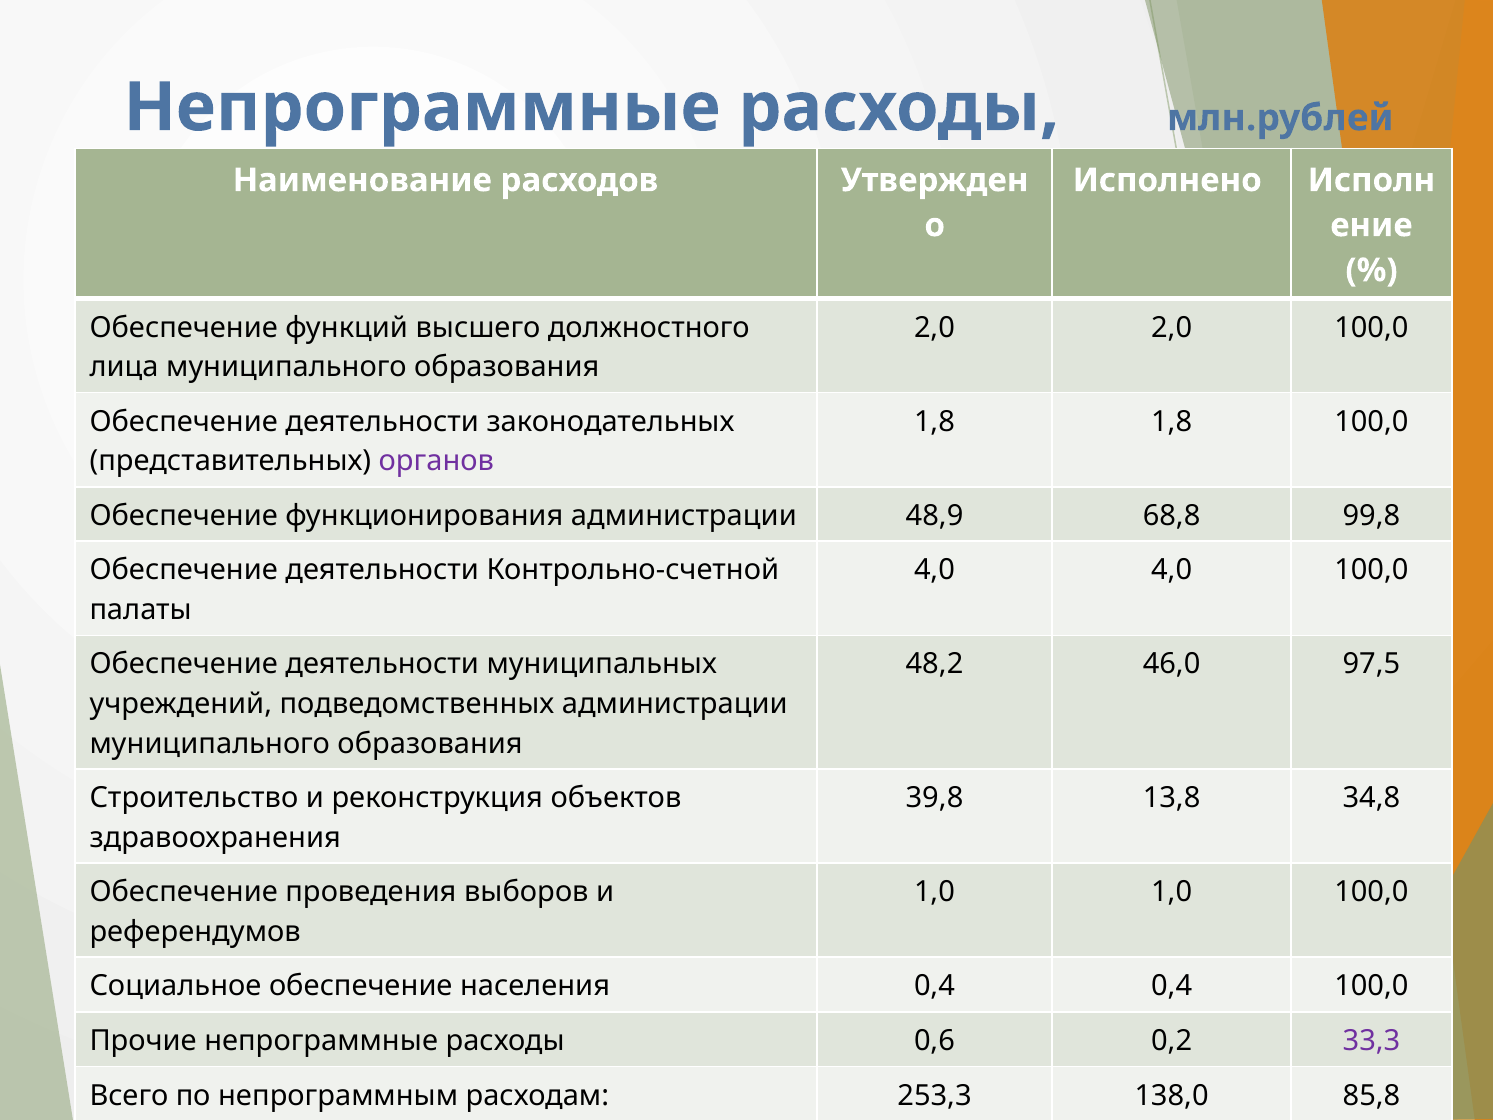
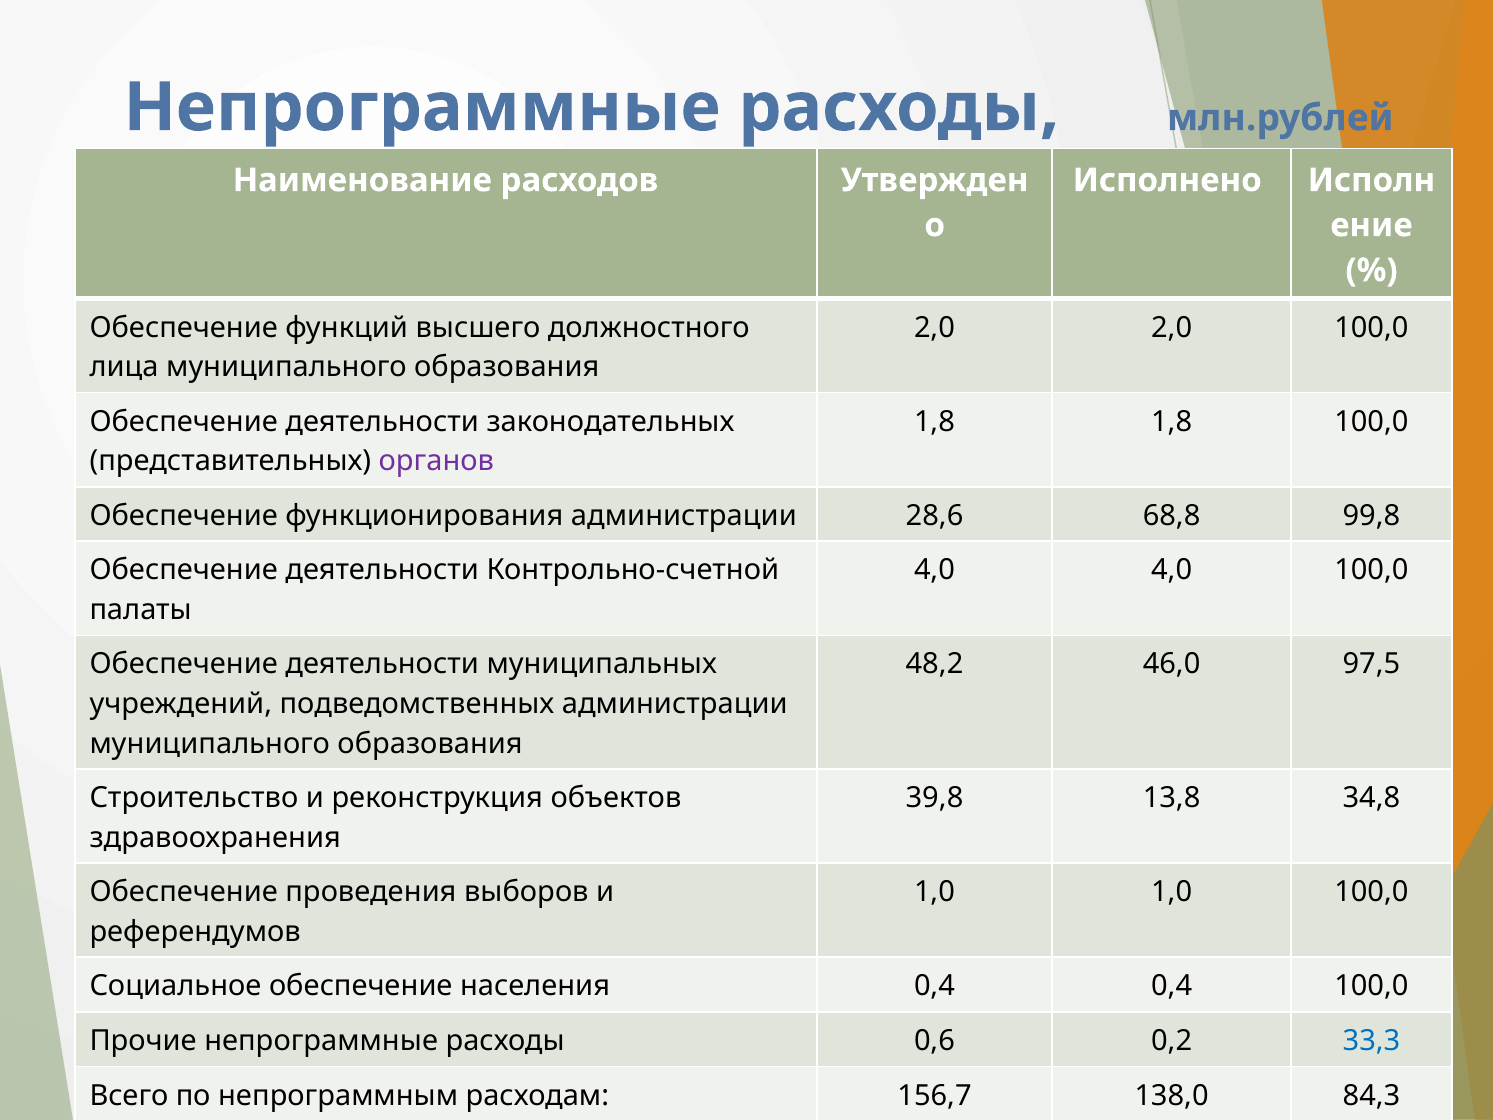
48,9: 48,9 -> 28,6 (935, 516)
33,3 colour: purple -> blue (1372, 1041)
253,3: 253,3 -> 156,7 (935, 1095)
85,8: 85,8 -> 84,3 (1372, 1095)
